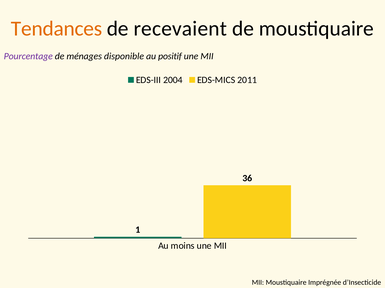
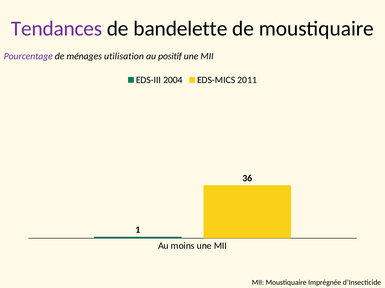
Tendances colour: orange -> purple (57, 29)
recevaient: recevaient -> bandelette (180, 29)
disponible: disponible -> utilisation (124, 56)
